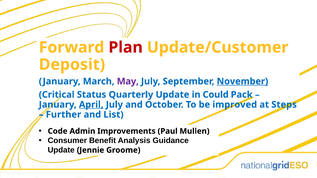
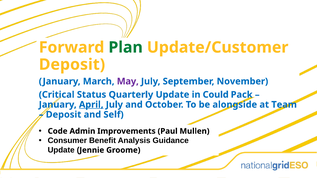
Plan colour: red -> green (126, 47)
November underline: present -> none (242, 81)
improved: improved -> alongside (235, 105)
Steps: Steps -> Team (284, 105)
Further: Further -> Deposit (64, 115)
List: List -> Self (114, 115)
